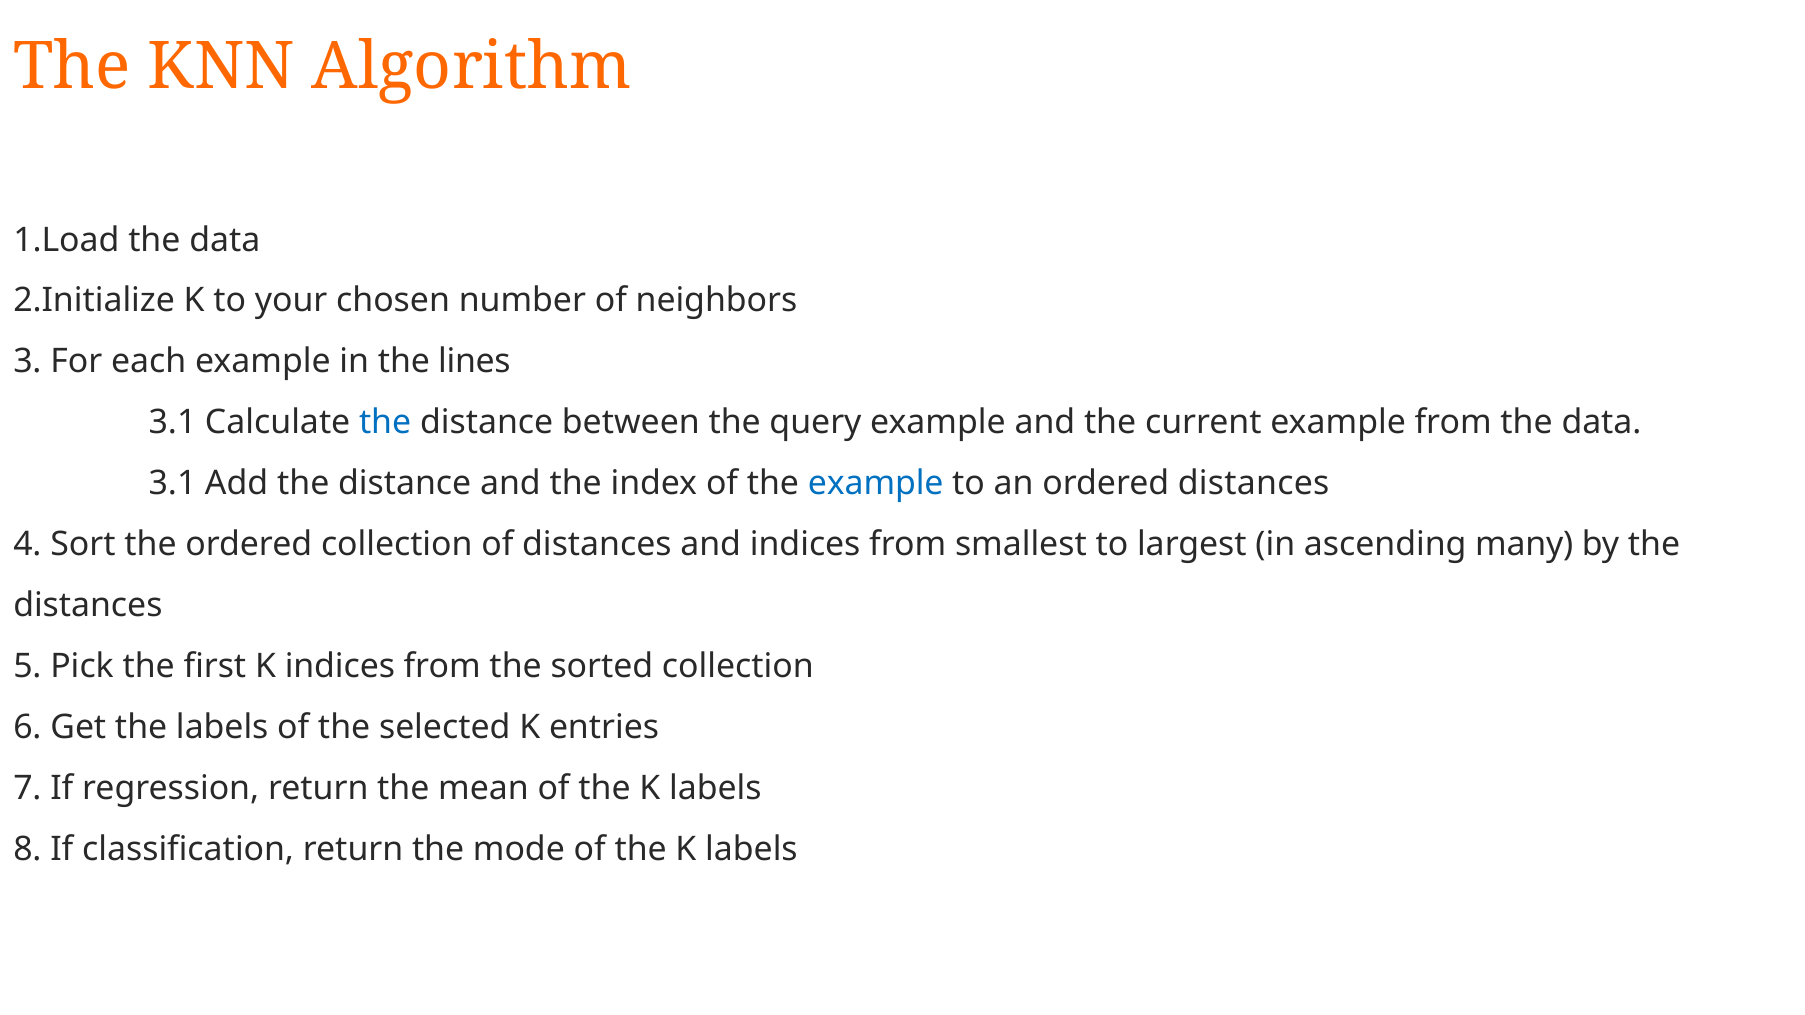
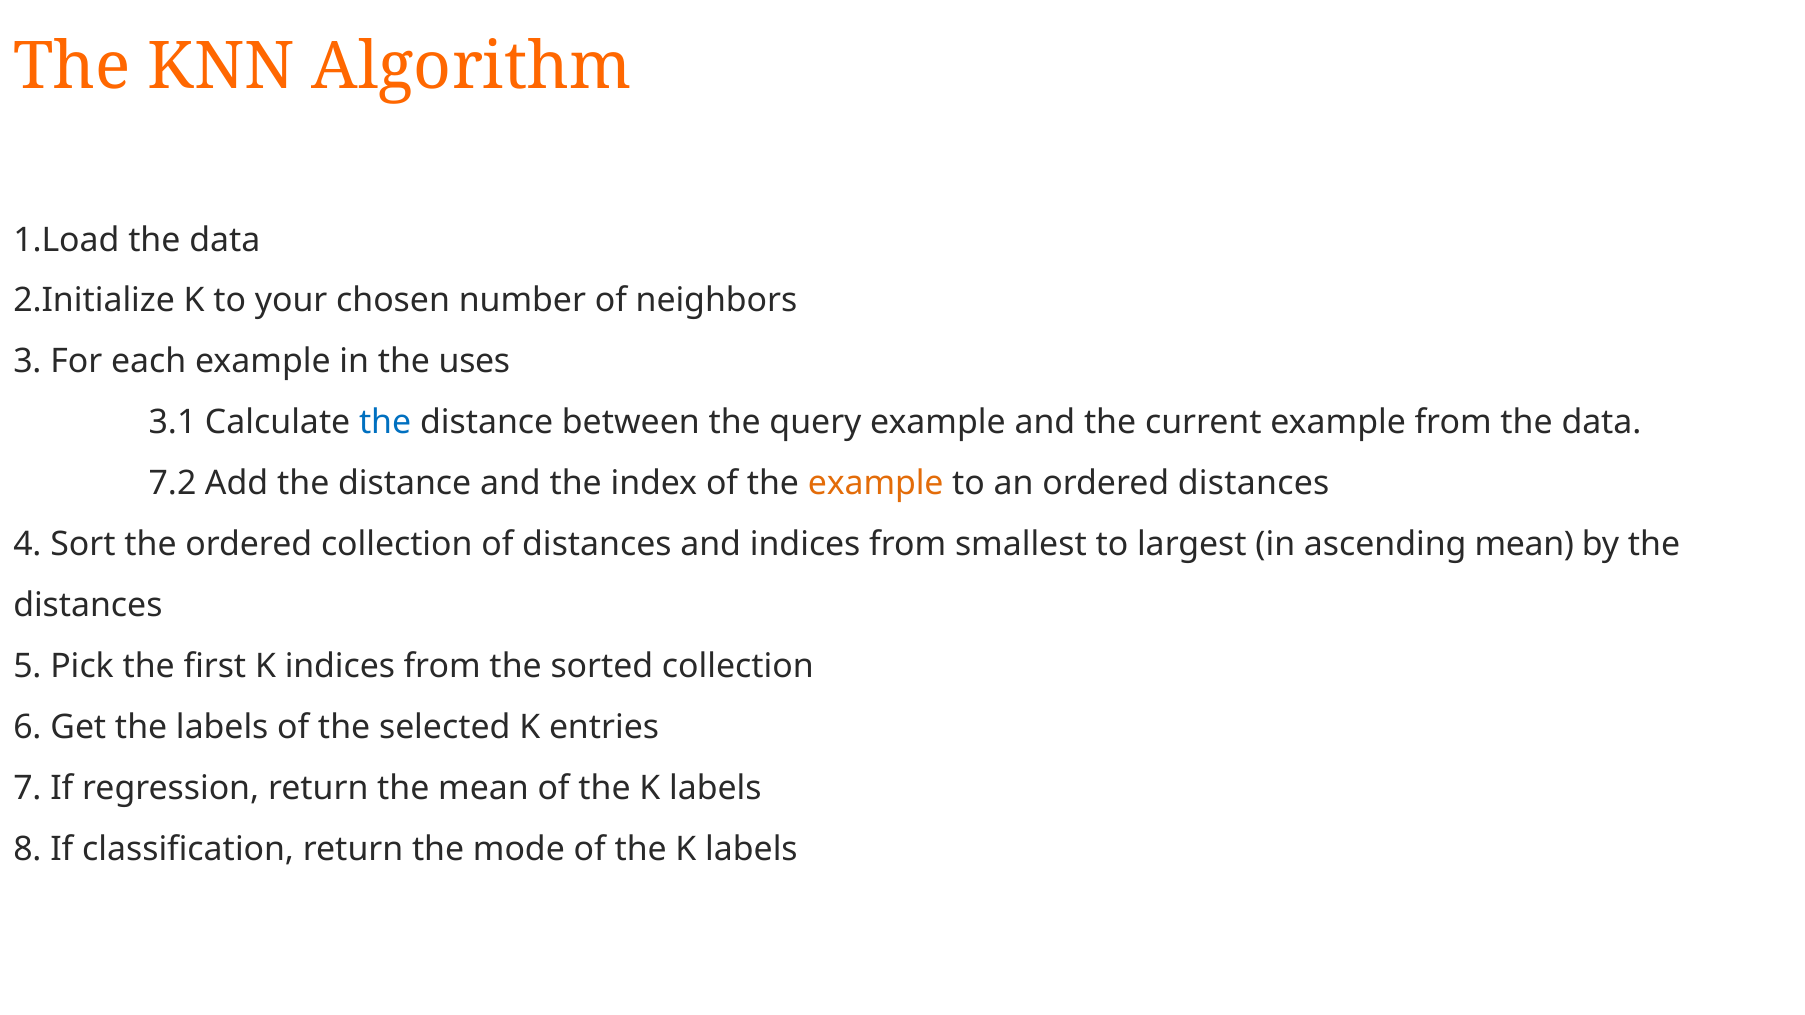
lines: lines -> uses (474, 362)
3.1: 3.1 -> 7.2 (173, 484)
example colour: blue -> orange (876, 484)
ascending many: many -> mean (1524, 545)
